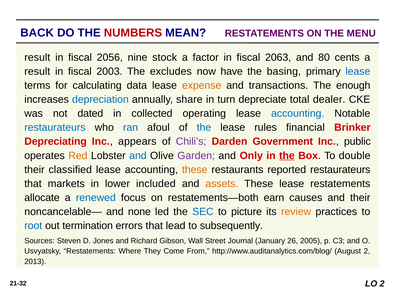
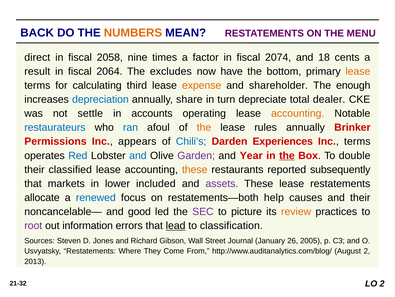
NUMBERS colour: red -> orange (133, 33)
result: result -> direct (37, 57)
2056: 2056 -> 2058 (110, 57)
stock: stock -> times (165, 57)
2063: 2063 -> 2074 (278, 57)
80: 80 -> 18 (324, 57)
2003: 2003 -> 2064 (109, 71)
basing: basing -> bottom (284, 71)
lease colour: blue -> orange (358, 71)
data: data -> third (137, 85)
transactions: transactions -> shareholder (278, 85)
dated: dated -> settle (90, 113)
collected: collected -> accounts (152, 113)
accounting colour: blue -> orange (298, 113)
the colour: blue -> orange (204, 127)
rules ﬁnancial: ﬁnancial -> annually (305, 127)
Depreciating: Depreciating -> Permissions (55, 141)
Chili’s colour: purple -> blue (191, 141)
Government: Government -> Experiences (283, 141)
Inc public: public -> terms (357, 141)
Red colour: orange -> blue (78, 155)
Only: Only -> Year (251, 155)
reported restaurateurs: restaurateurs -> subsequently (340, 169)
assets colour: orange -> purple (222, 183)
earn: earn -> help (274, 197)
none: none -> good (139, 211)
SEC colour: blue -> purple (203, 211)
root colour: blue -> purple (33, 225)
termination: termination -> information (88, 225)
lead underline: none -> present (176, 225)
subsequently: subsequently -> classification (231, 225)
